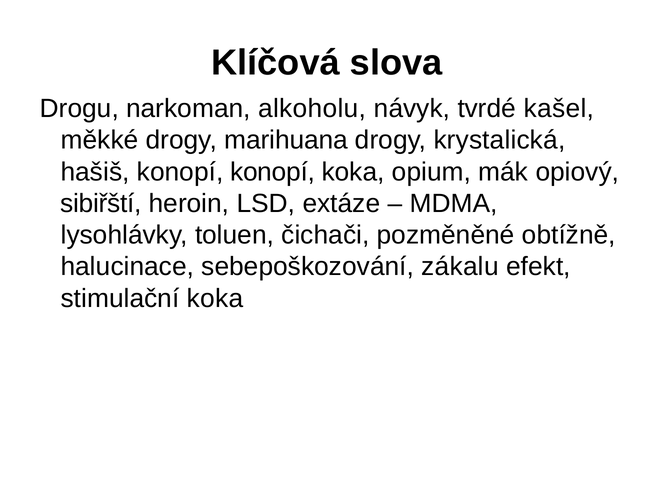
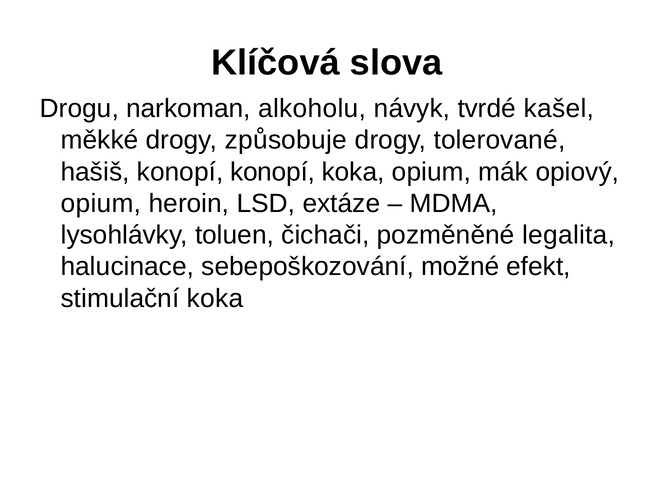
marihuana: marihuana -> způsobuje (286, 140)
krystalická: krystalická -> tolerované (499, 140)
sibiřští: sibiřští -> opium (101, 204)
obtížně: obtížně -> legalita (569, 235)
zákalu: zákalu -> možné (460, 267)
